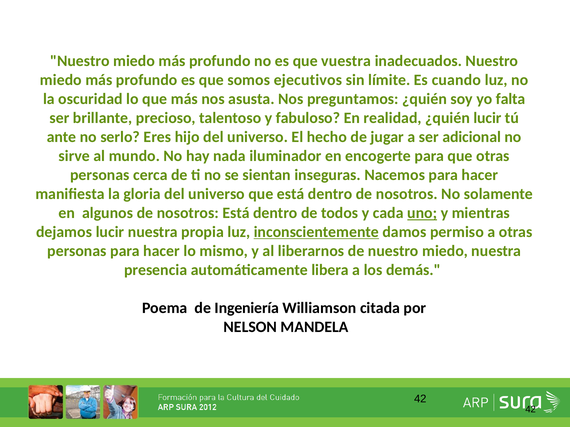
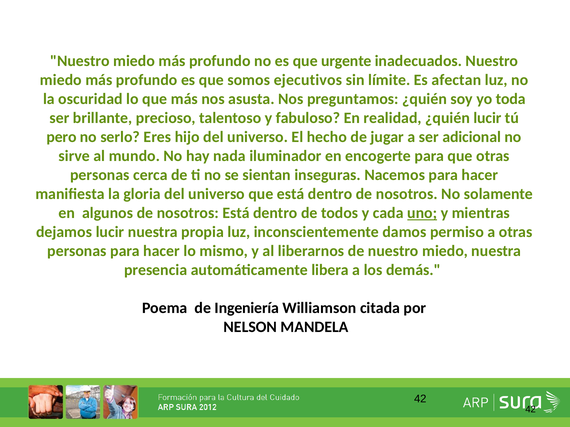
vuestra: vuestra -> urgente (346, 61)
cuando: cuando -> afectan (456, 80)
falta: falta -> toda (511, 99)
ante: ante -> pero (62, 137)
inconscientemente underline: present -> none (316, 232)
